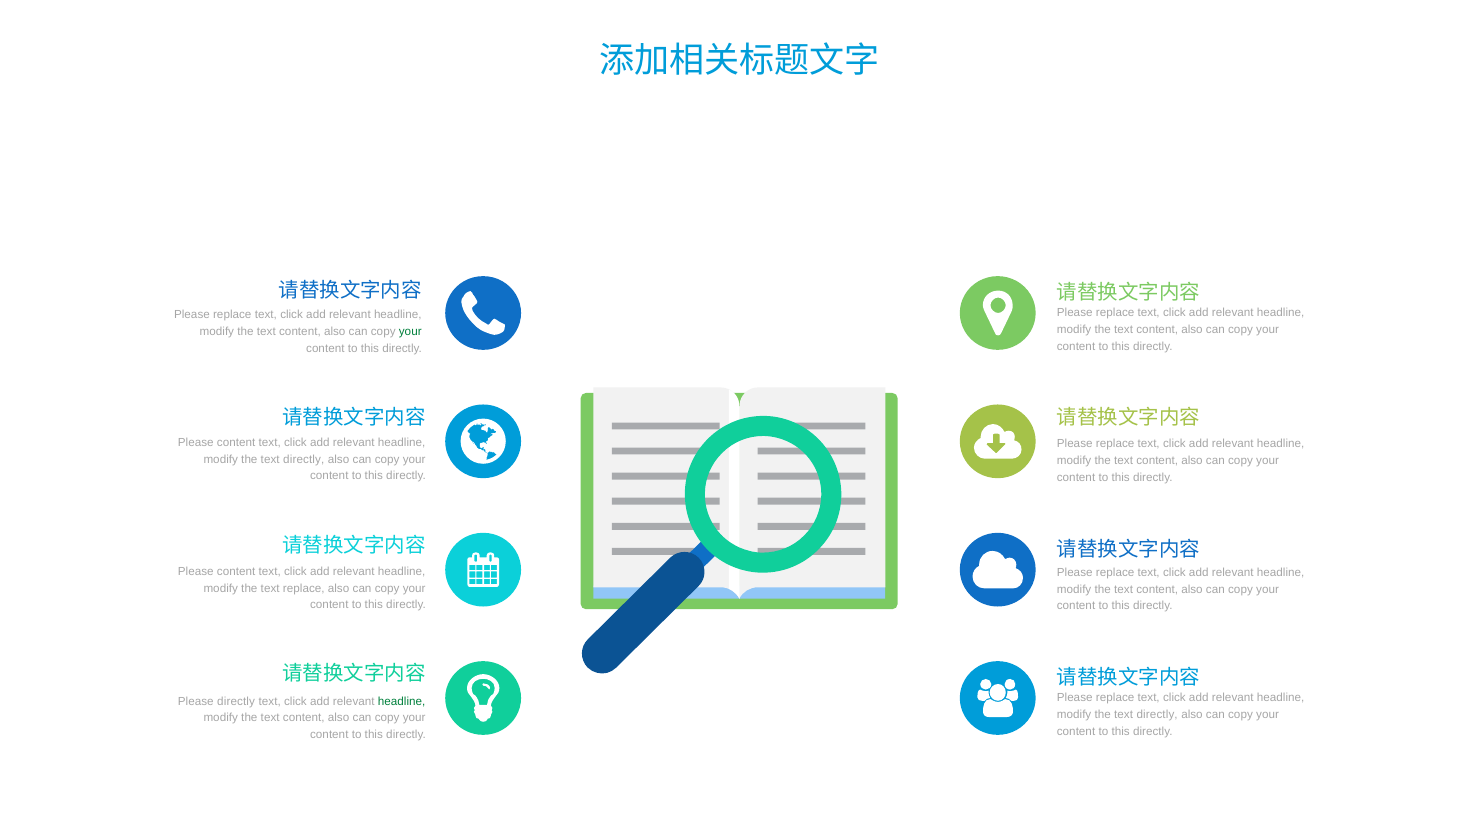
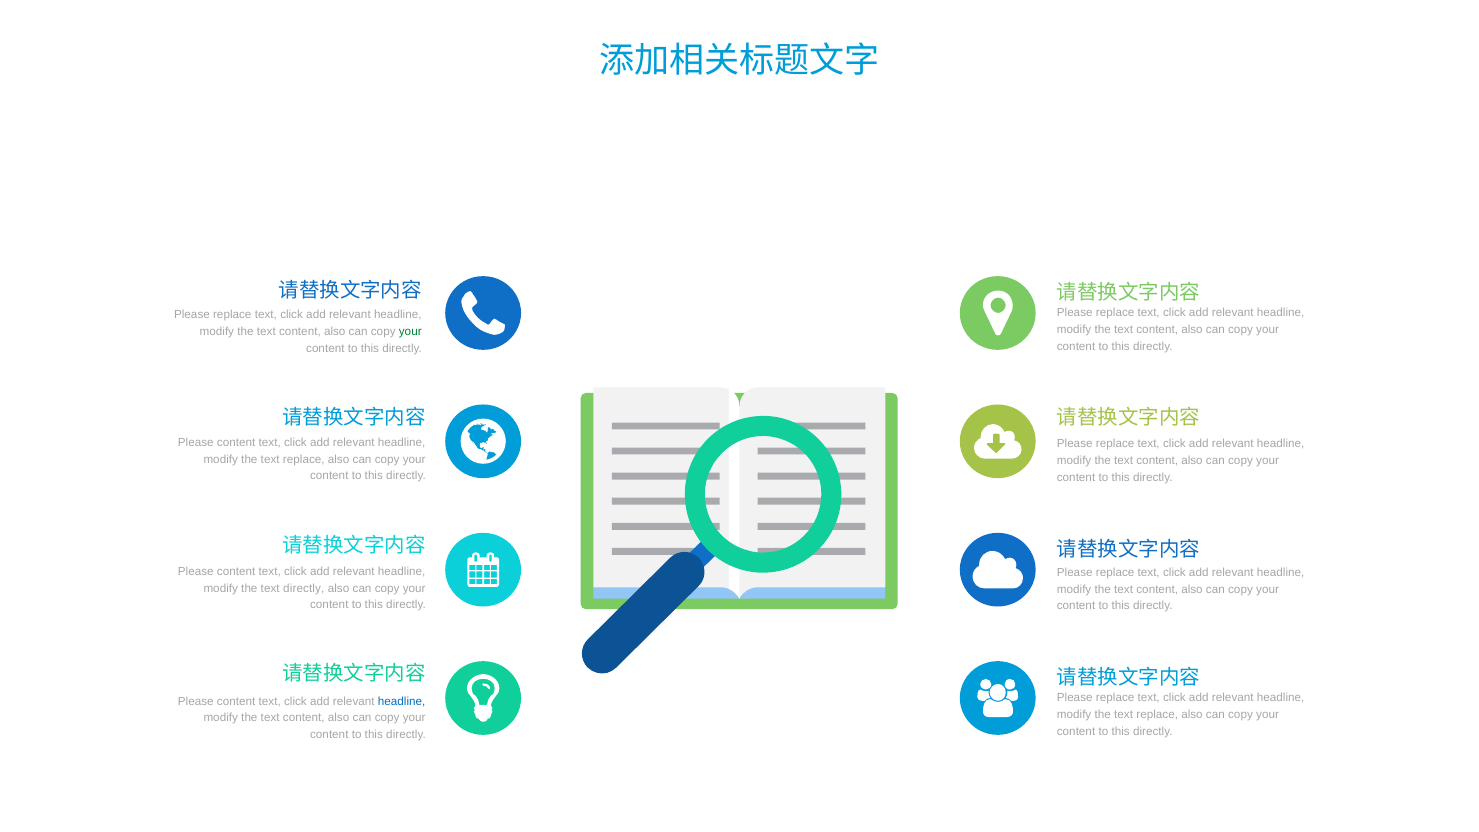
directly: directly -> replace (304, 459)
text replace: replace -> directly (304, 588)
directly: directly -> content (236, 701)
headline colour: green -> blue (402, 701)
directly: directly -> replace (1157, 714)
